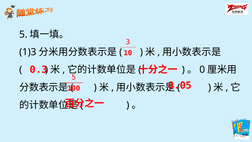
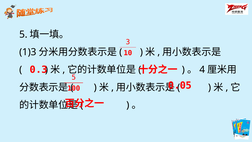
0: 0 -> 4 (202, 70)
